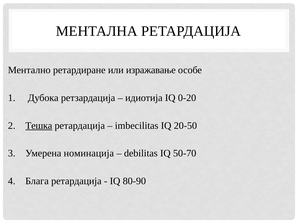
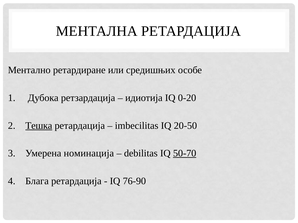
изражавање: изражавање -> средишњих (151, 70)
50-70 underline: none -> present (185, 154)
80-90: 80-90 -> 76-90 (134, 181)
